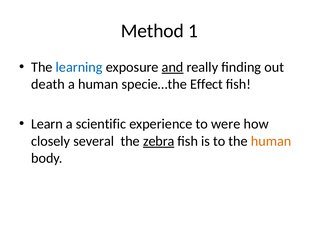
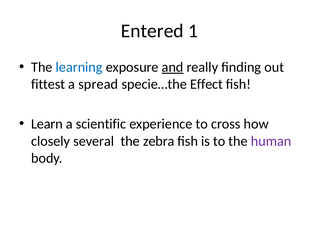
Method: Method -> Entered (152, 31)
death: death -> fittest (48, 84)
a human: human -> spread (98, 84)
were: were -> cross (226, 124)
zebra underline: present -> none (159, 141)
human colour: orange -> purple (271, 141)
